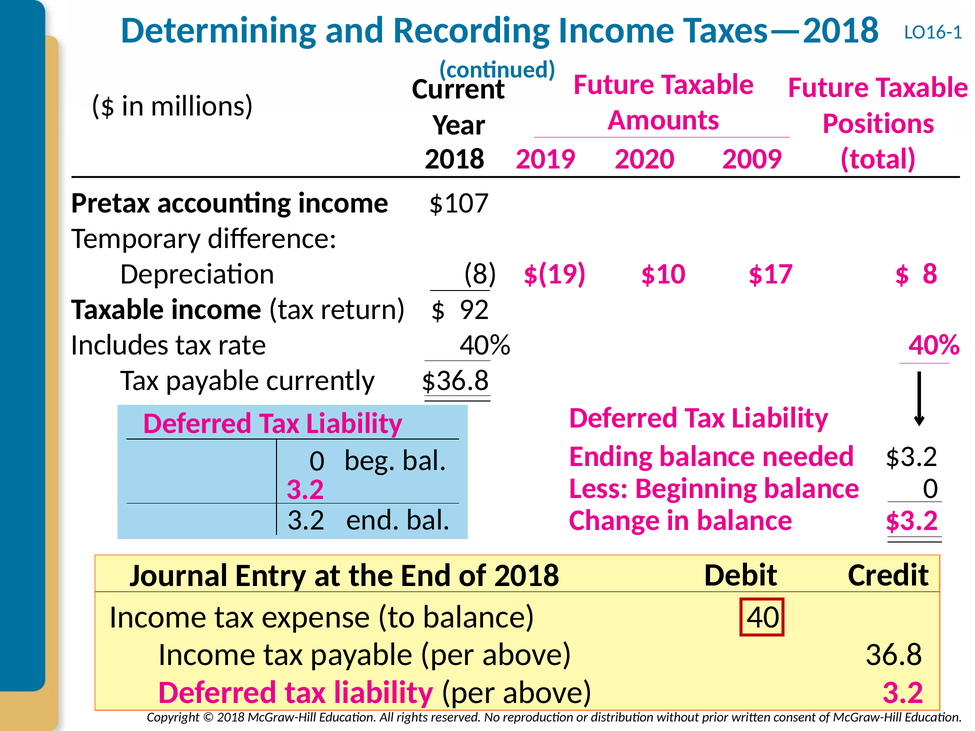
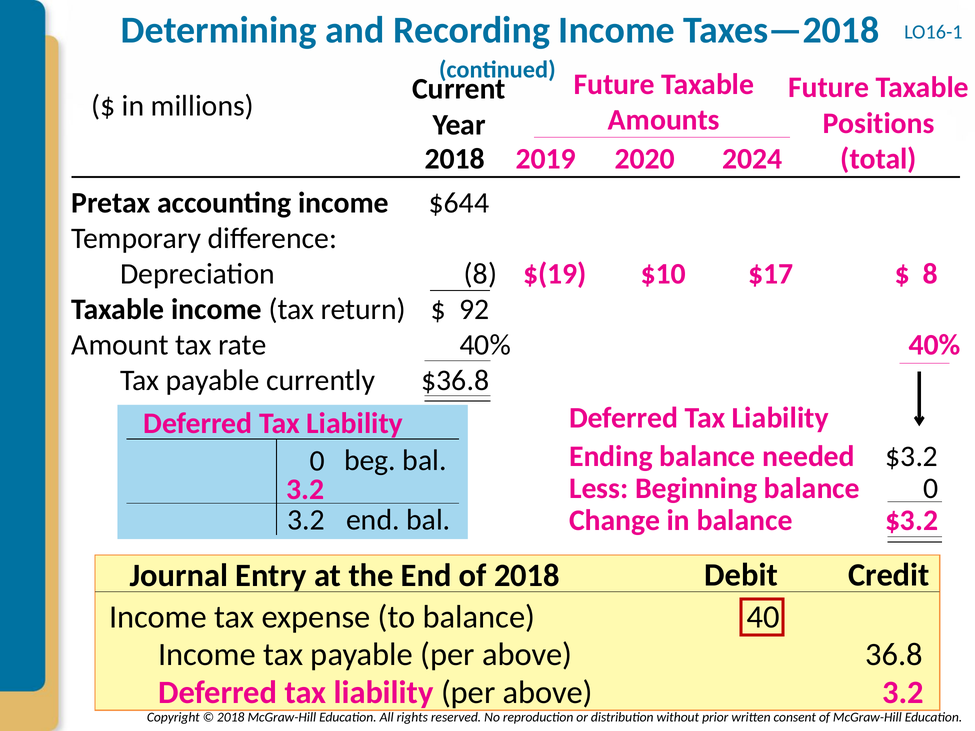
2009: 2009 -> 2024 (752, 159)
$107: $107 -> $644 (459, 203)
Includes: Includes -> Amount (120, 345)
